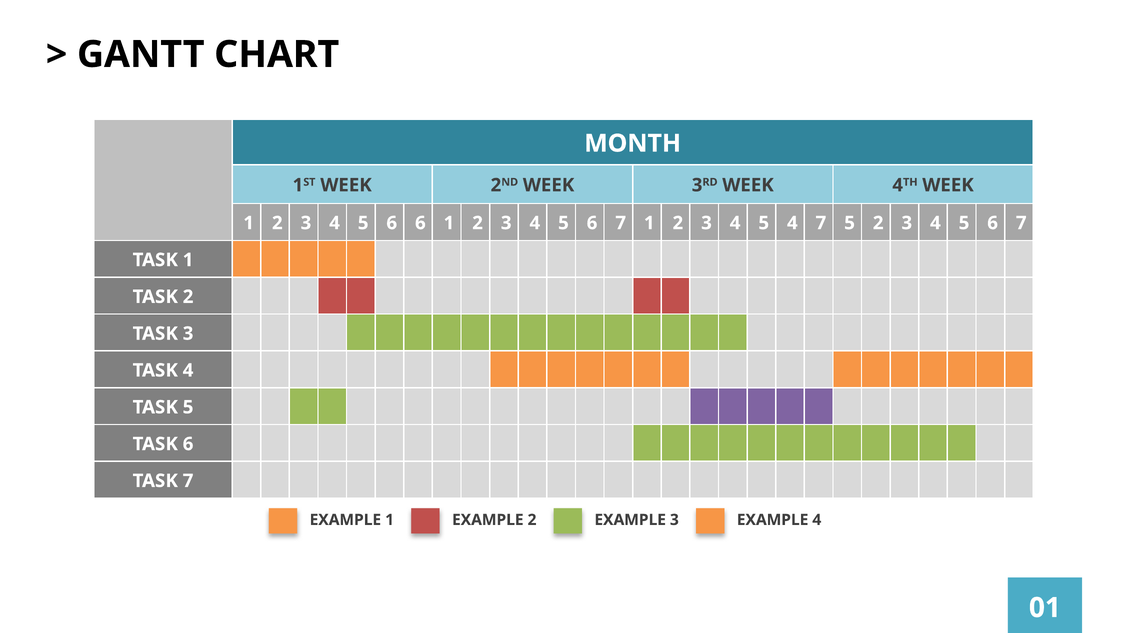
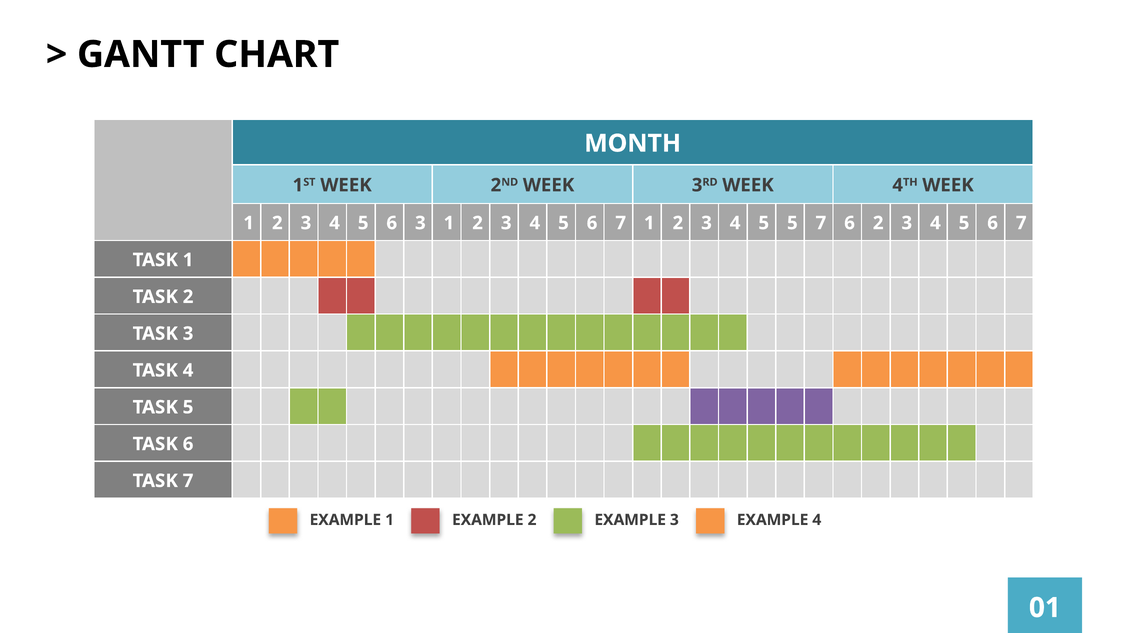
6 6: 6 -> 3 (420, 223)
5 4: 4 -> 5 (792, 223)
7 5: 5 -> 6 (850, 223)
